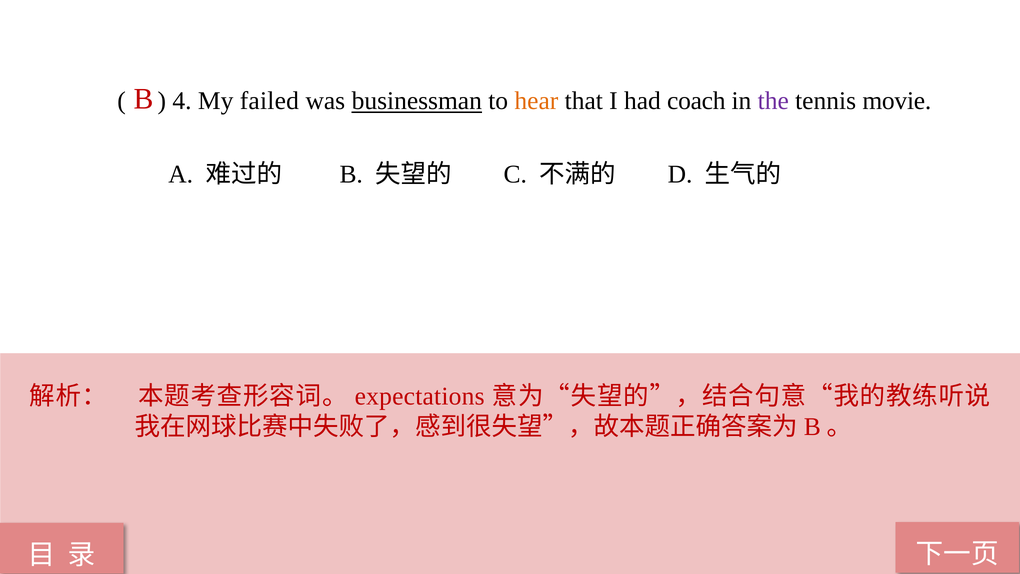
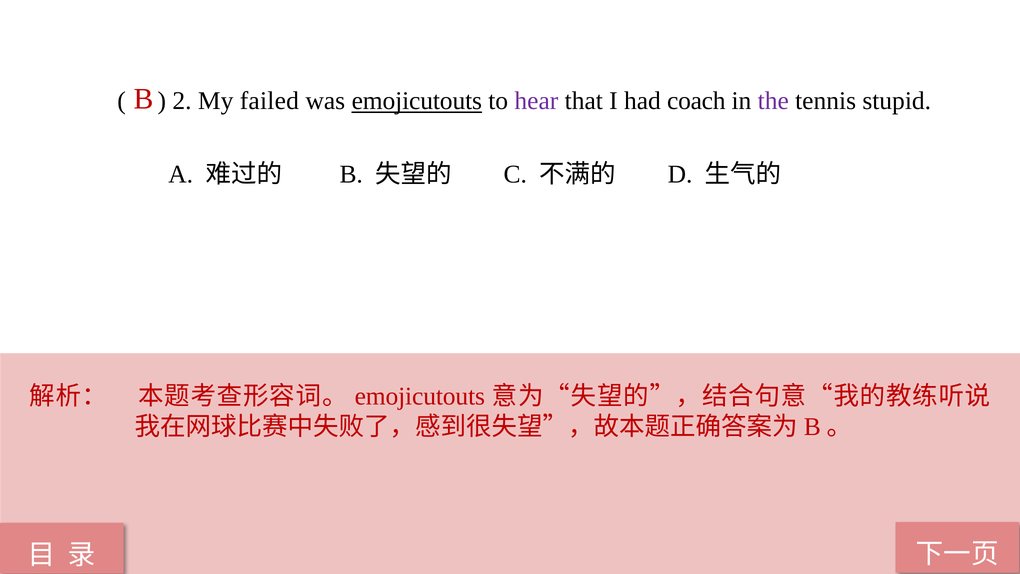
4: 4 -> 2 (182, 101)
was businessman: businessman -> emojicutouts (417, 101)
hear colour: orange -> purple (536, 101)
movie: movie -> stupid (897, 101)
expectations: expectations -> emojicutouts (420, 396)
